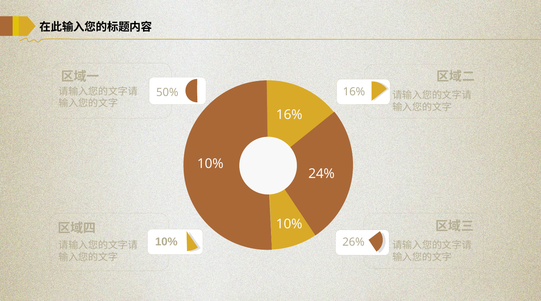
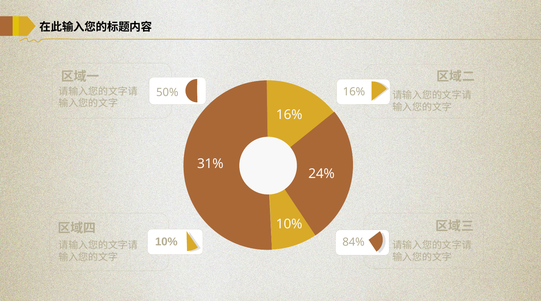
10%: 10% -> 31% (210, 163)
26%: 26% -> 84% (353, 242)
